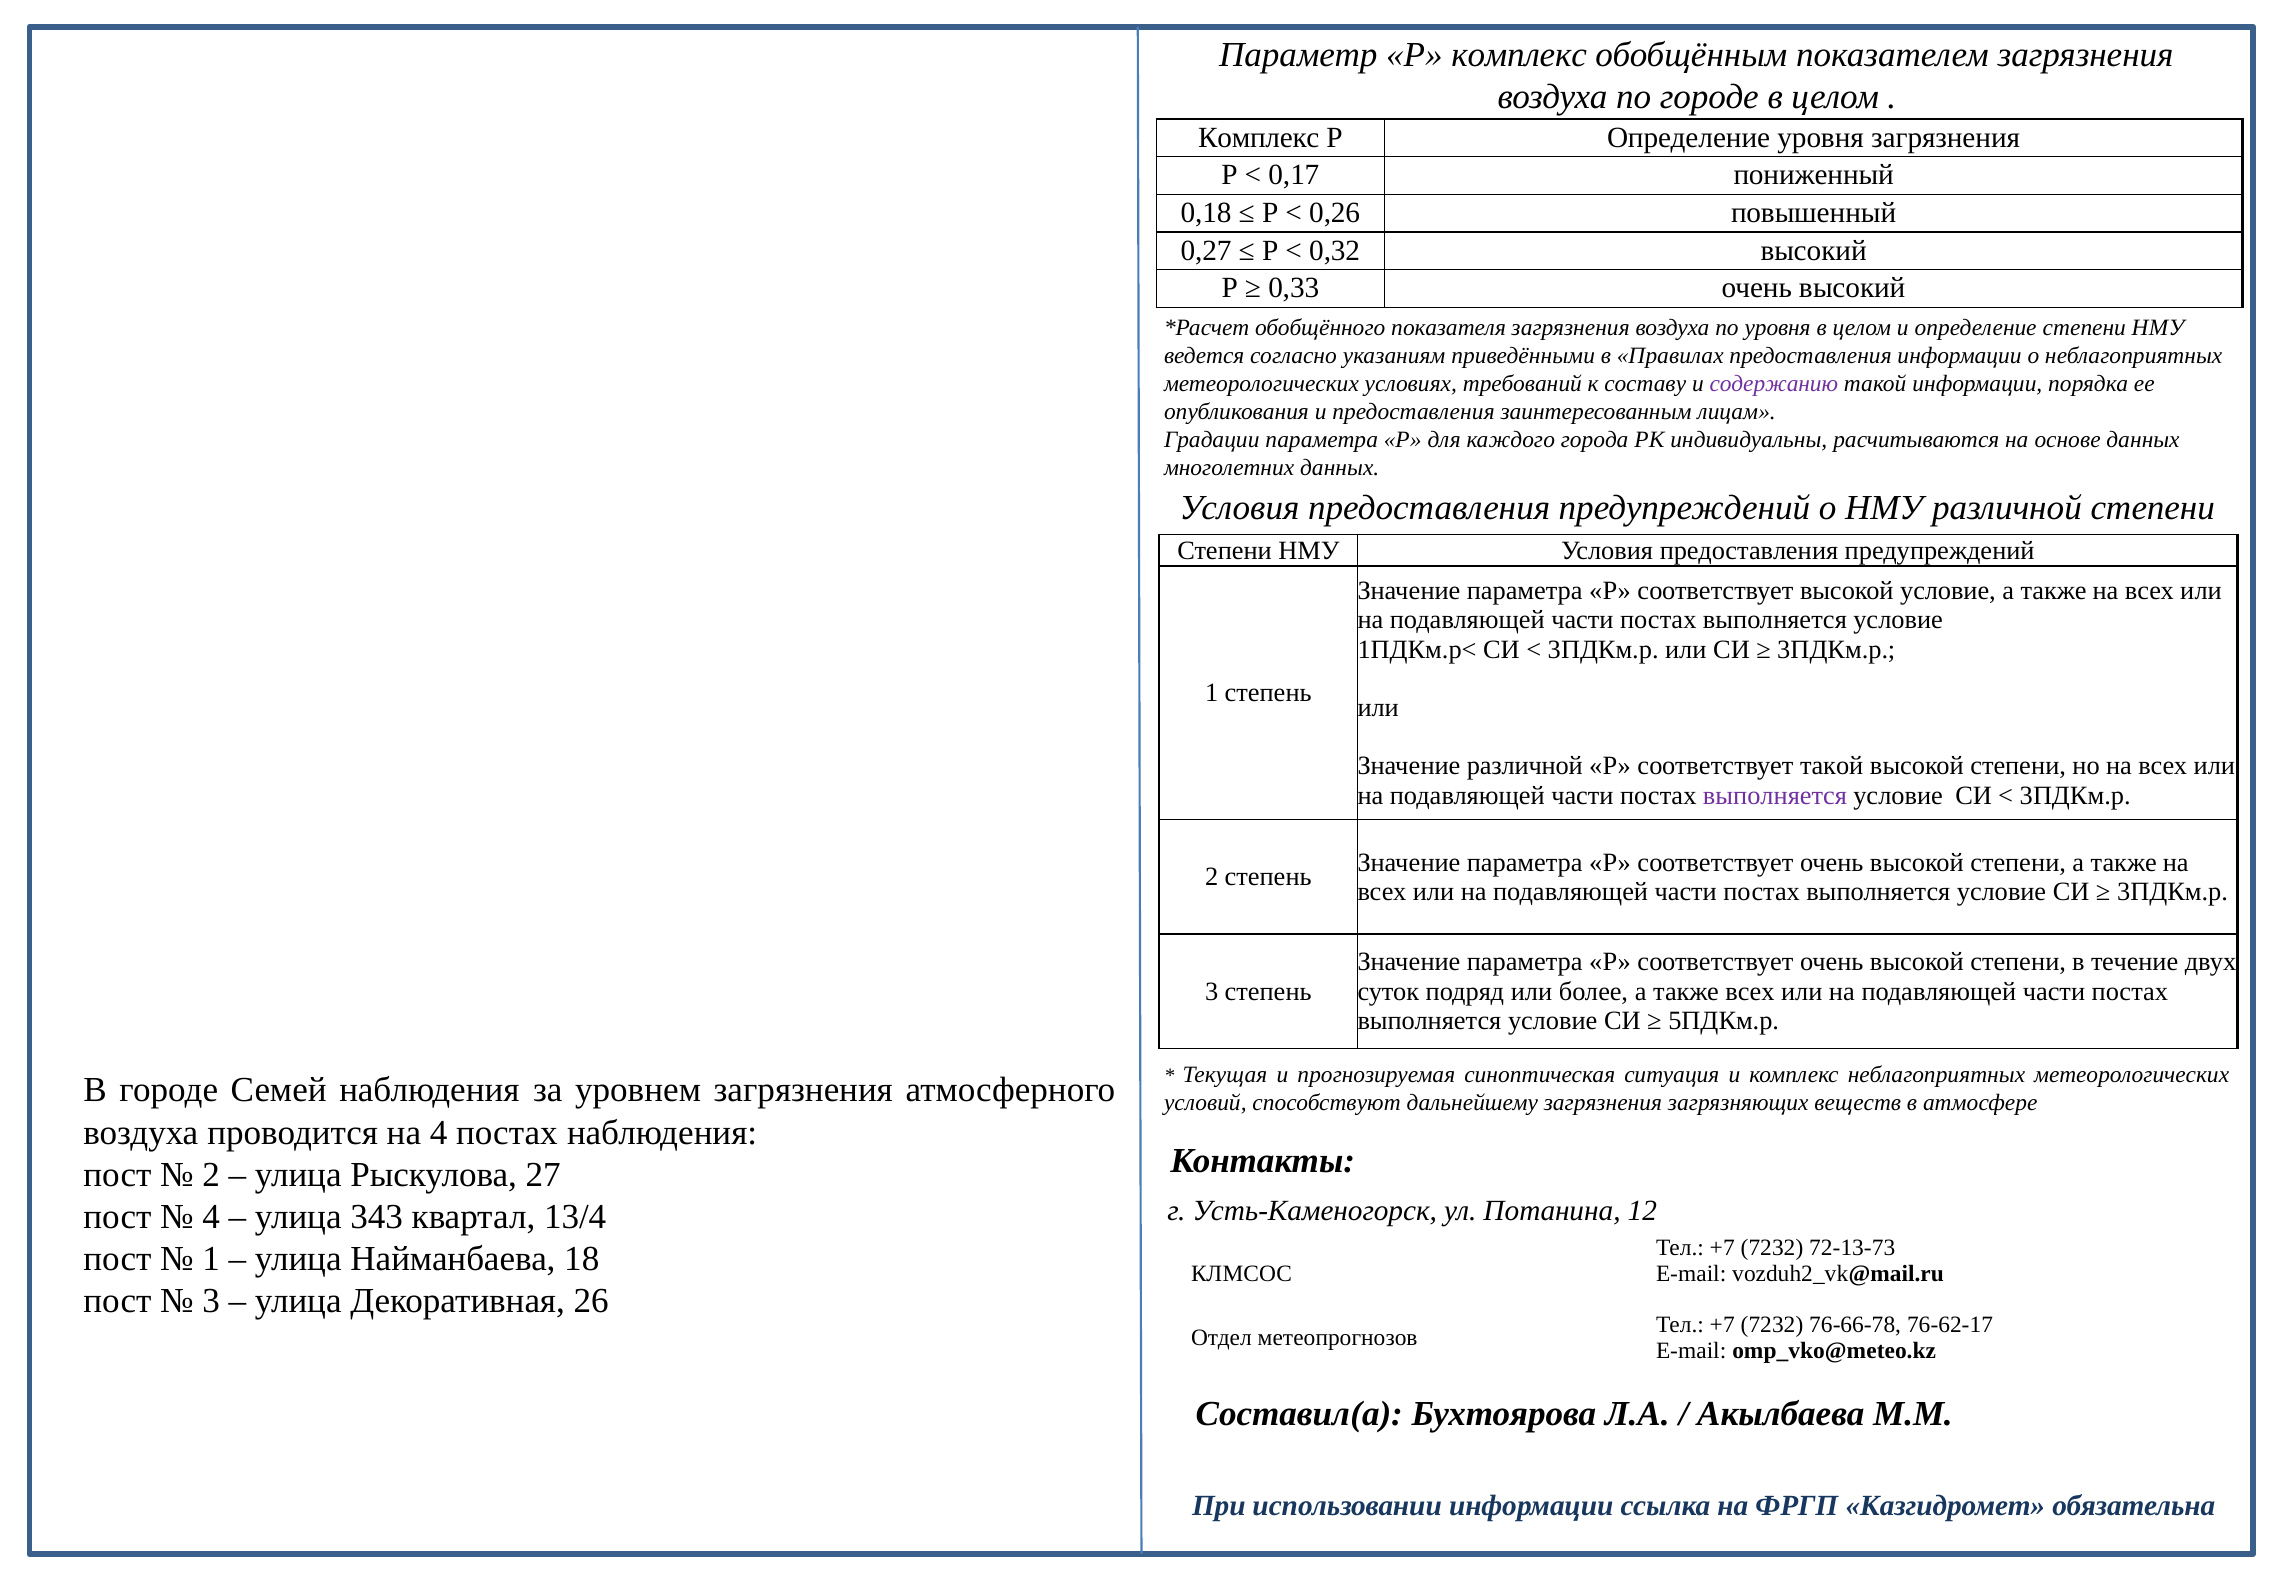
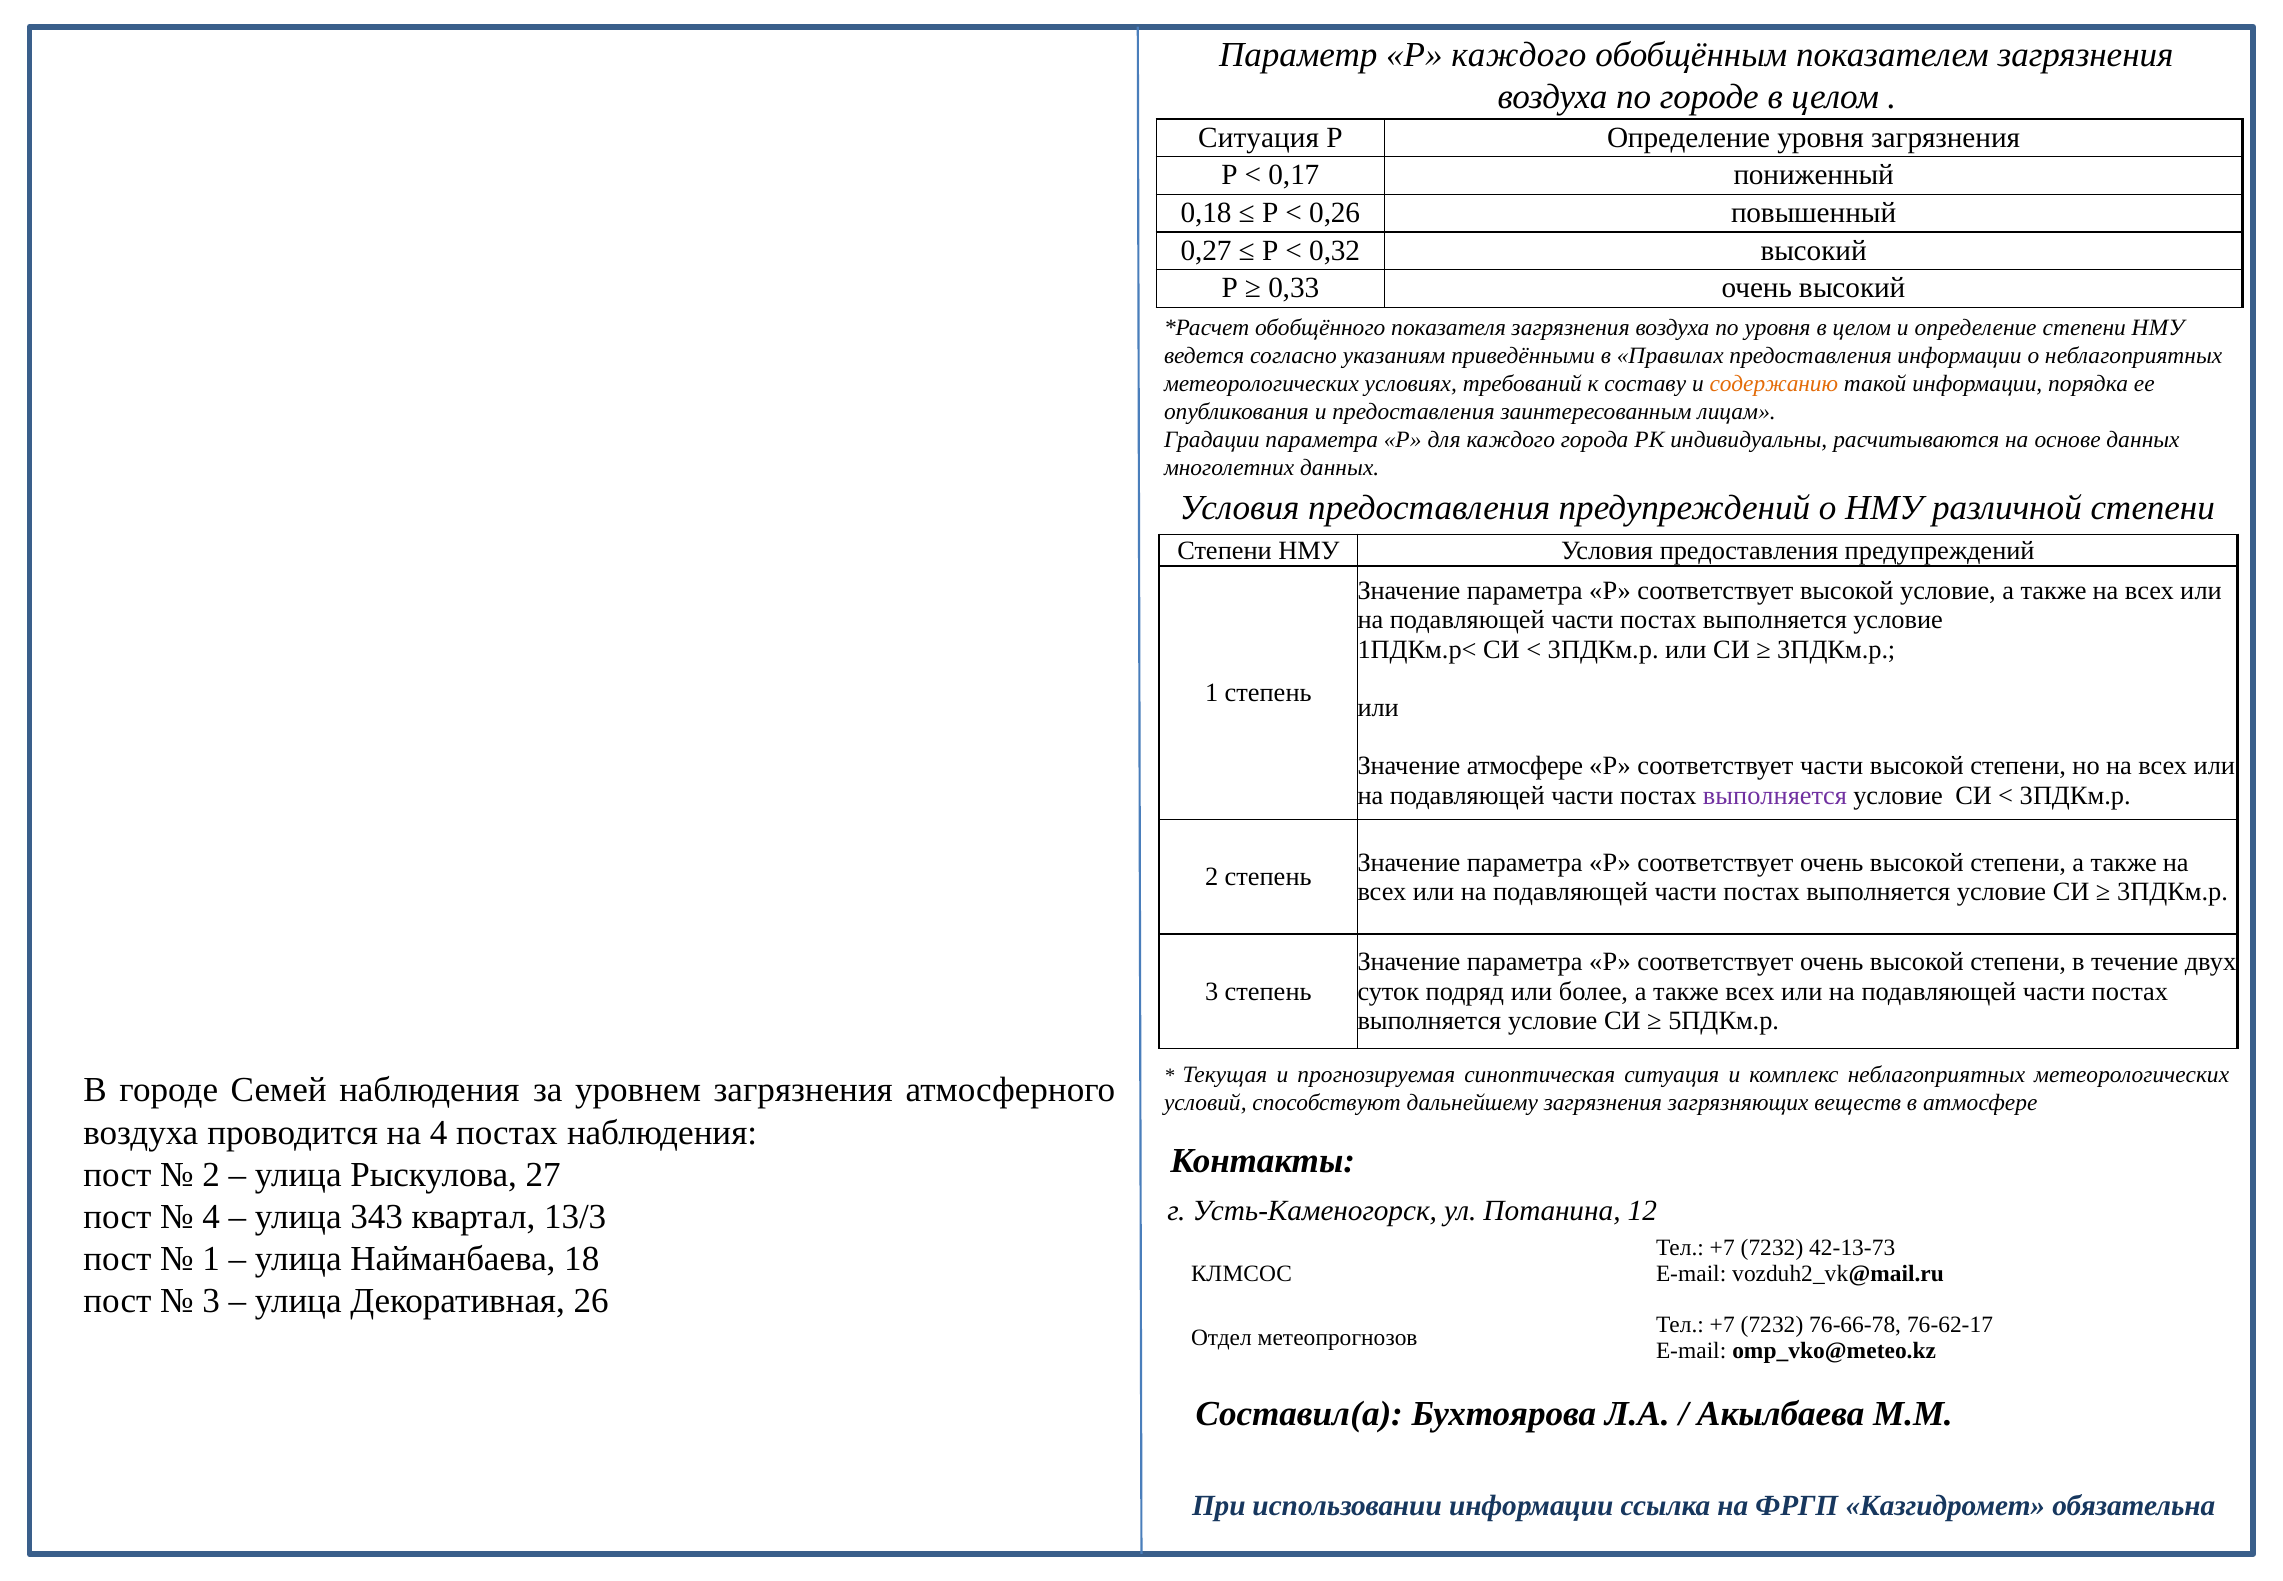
Р комплекс: комплекс -> каждого (1519, 55)
Комплекс: Комплекс -> Ситуация (1259, 137)
содержанию colour: purple -> orange (1774, 384)
Значение различной: различной -> атмосфере (1525, 766)
соответствует такой: такой -> части (1832, 766)
13/4: 13/4 -> 13/3 (575, 1216)
72-13-73: 72-13-73 -> 42-13-73 (1852, 1247)
